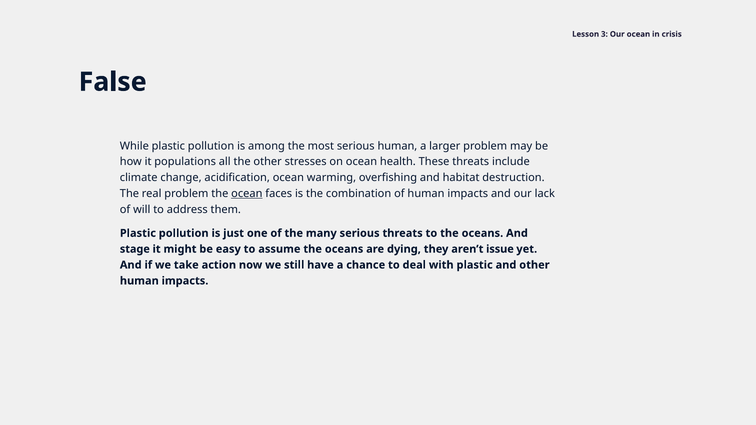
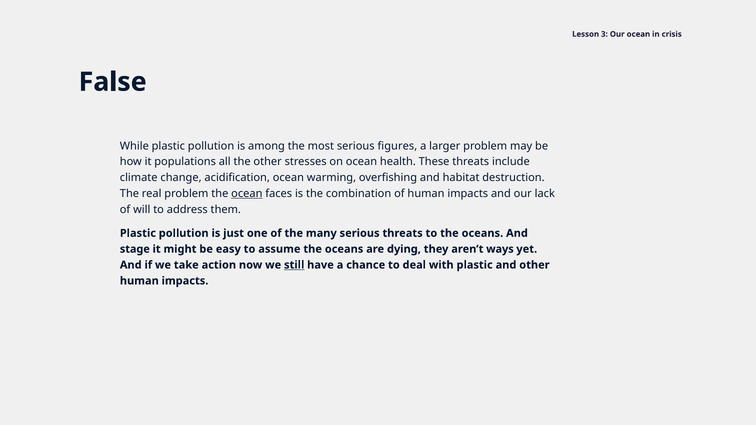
serious human: human -> figures (397, 146)
issue: issue -> ways (500, 249)
still underline: none -> present (294, 265)
